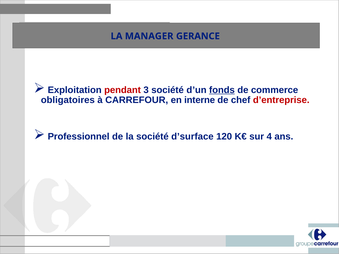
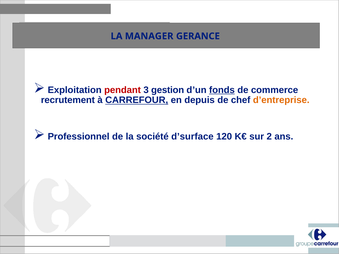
3 société: société -> gestion (168, 90)
obligatoires: obligatoires -> recrutement (68, 100)
CARREFOUR underline: none -> present (137, 100)
interne: interne -> depuis (200, 100)
d’entreprise colour: red -> orange (281, 100)
4: 4 -> 2 (269, 137)
